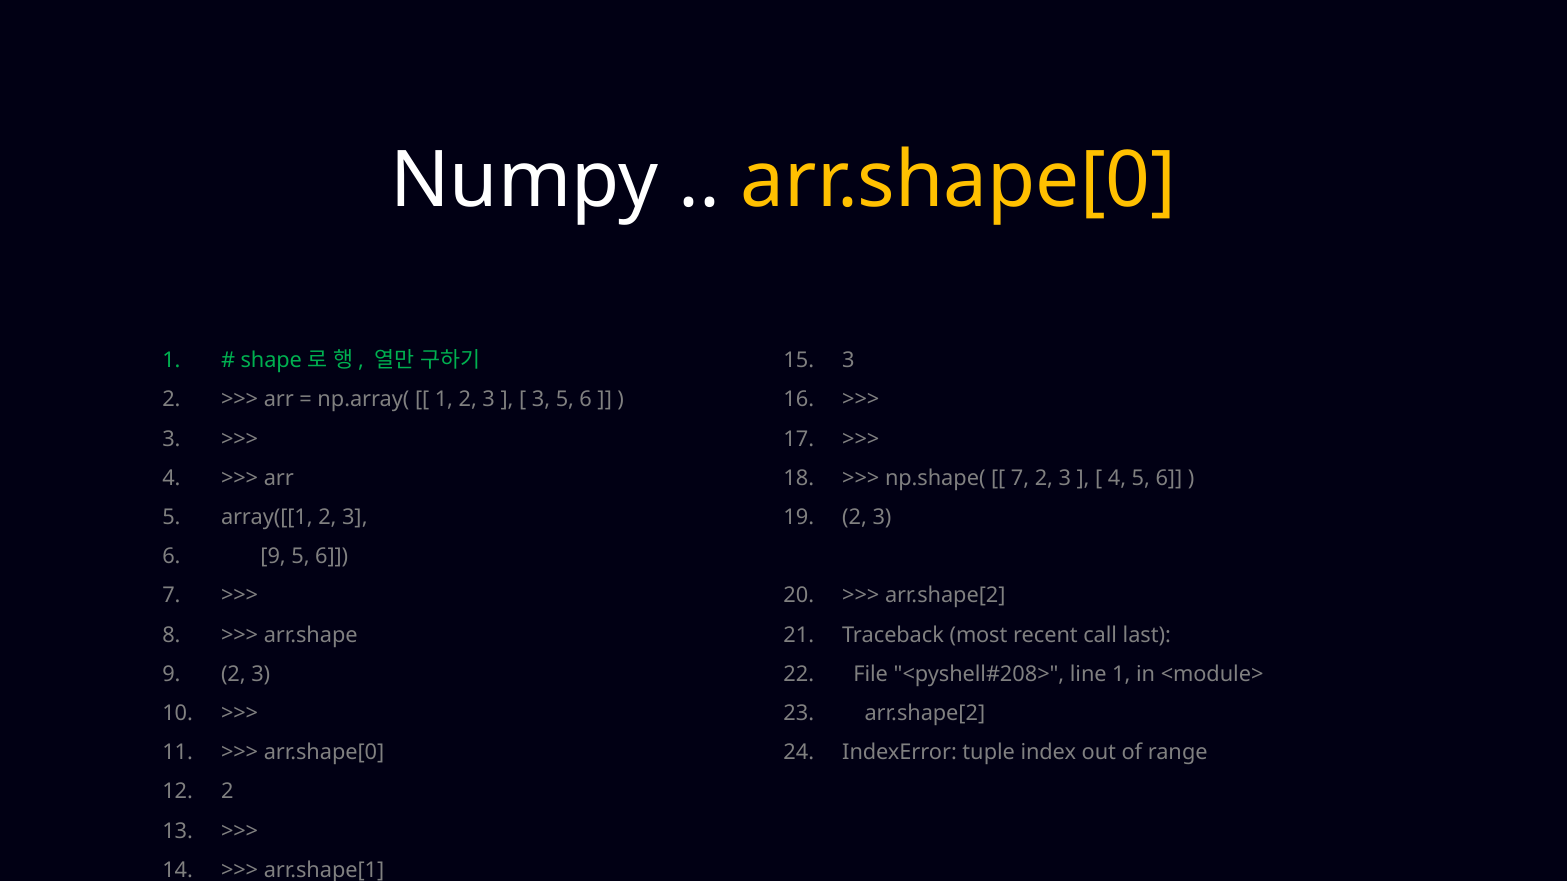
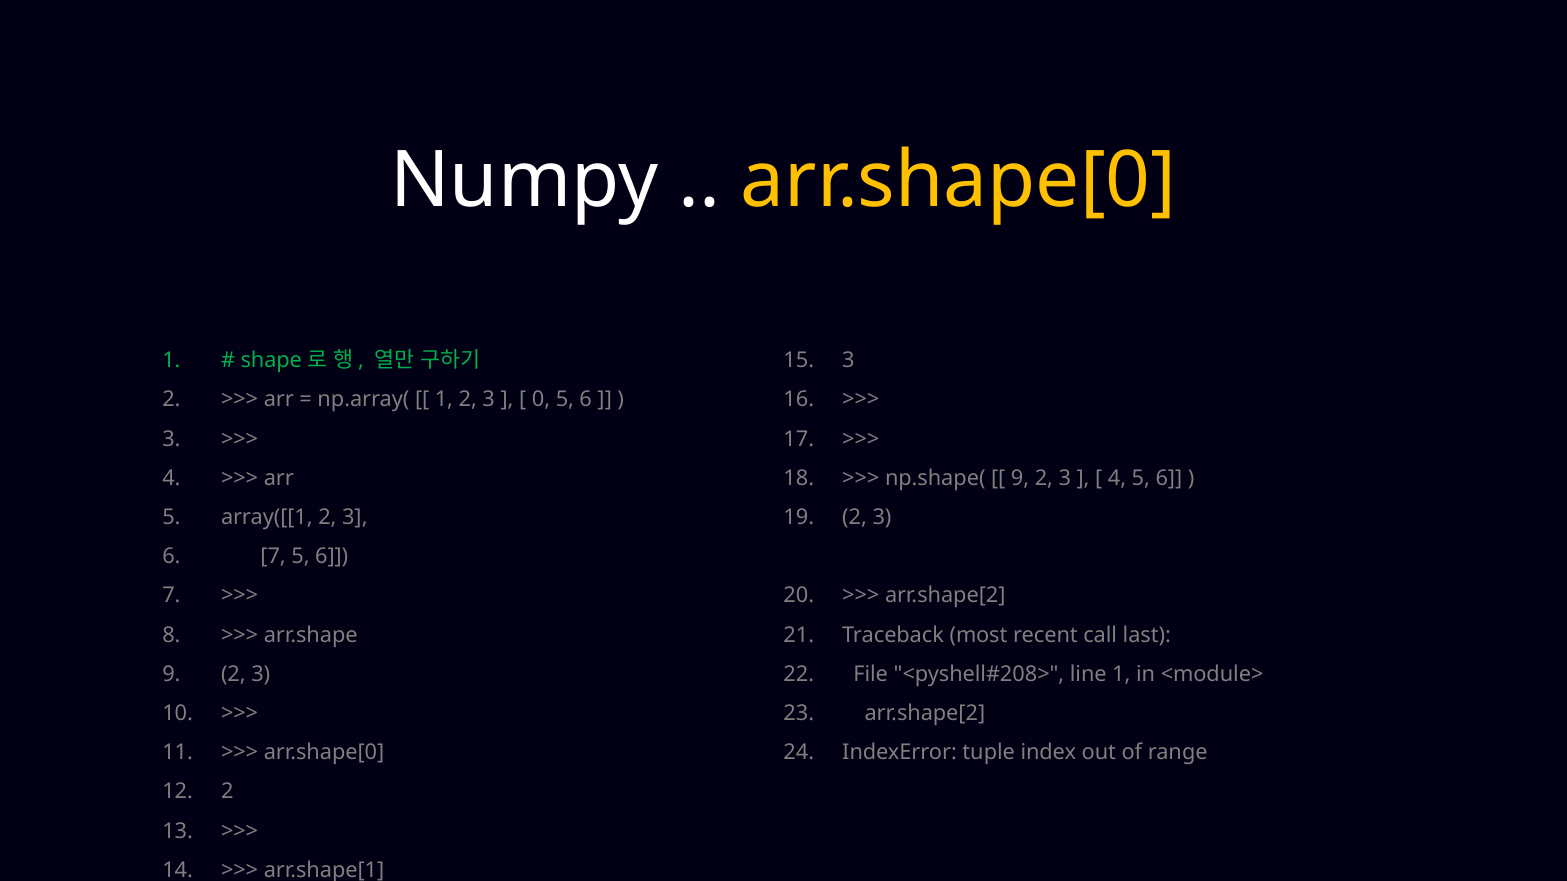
3: 3 -> 0 (541, 400)
7: 7 -> 9 (1020, 478)
9: 9 -> 7 (273, 557)
